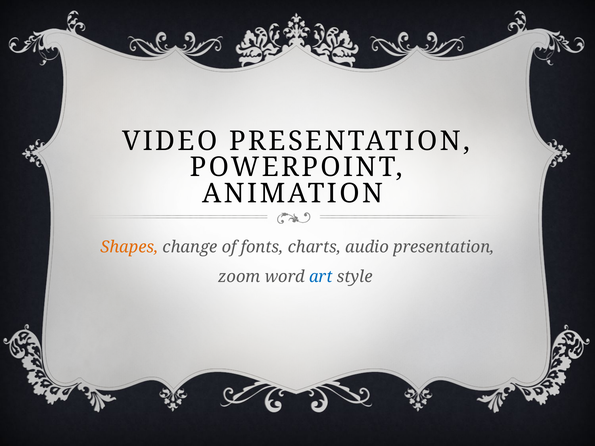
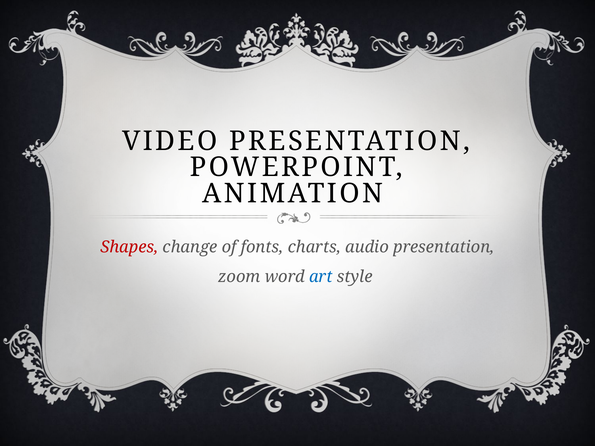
Shapes colour: orange -> red (129, 247)
